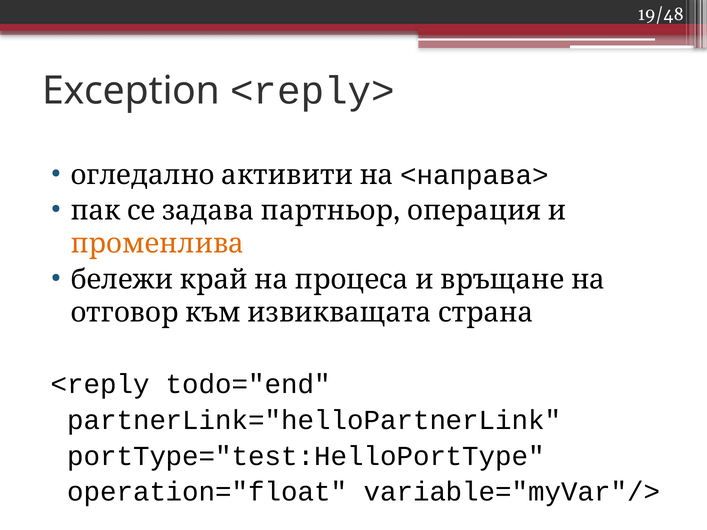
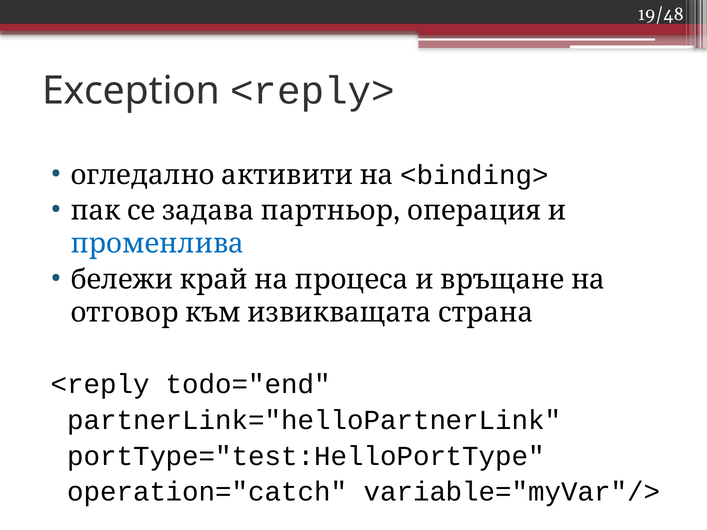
<направа>: <направа> -> <binding> (475, 175)
променлива colour: orange -> blue (157, 244)
operation="float: operation="float -> operation="catch (207, 492)
